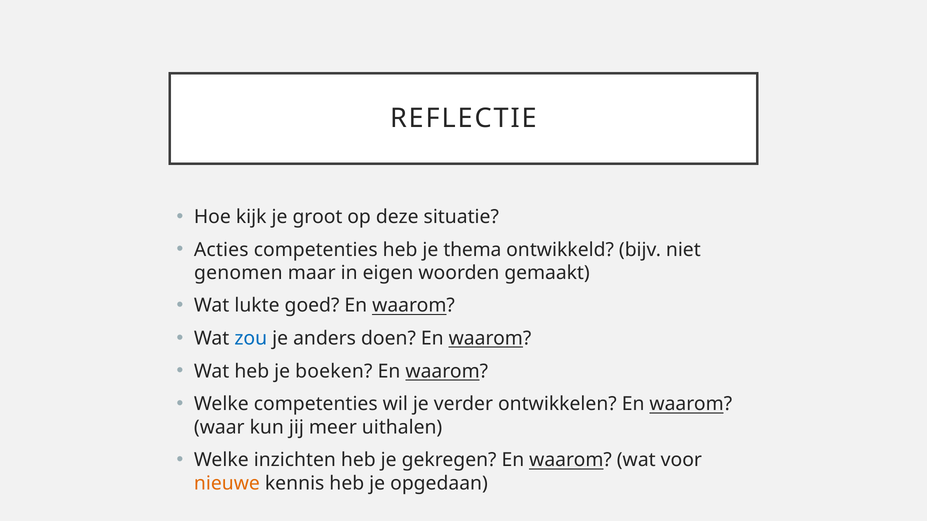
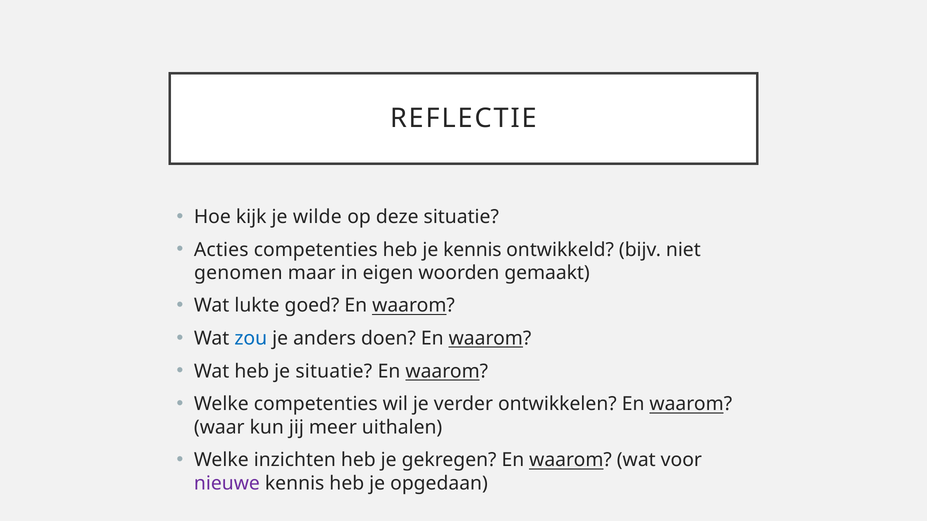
groot: groot -> wilde (317, 217)
je thema: thema -> kennis (472, 250)
je boeken: boeken -> situatie (334, 372)
nieuwe colour: orange -> purple (227, 484)
